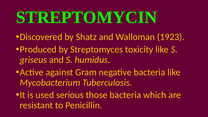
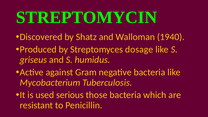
1923: 1923 -> 1940 (171, 37)
toxicity: toxicity -> dosage (139, 49)
